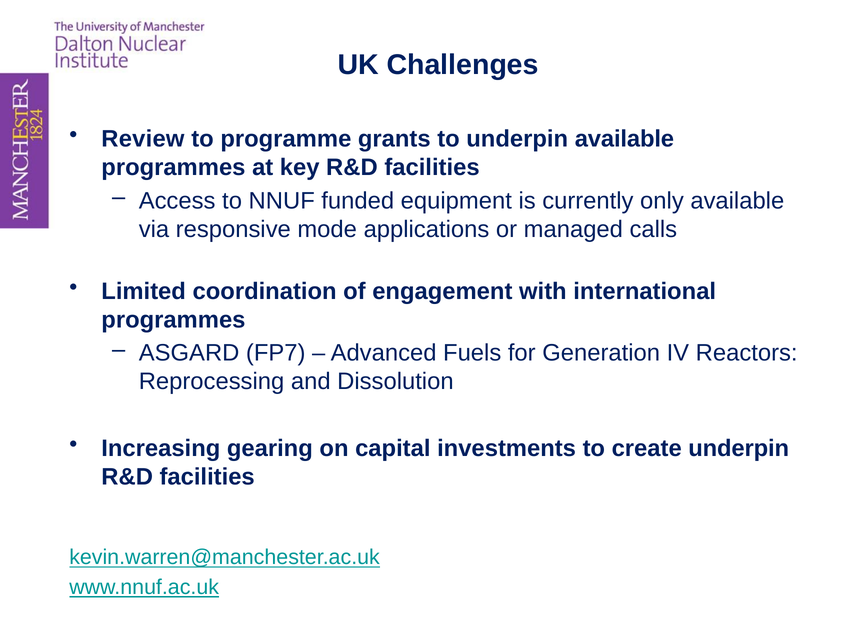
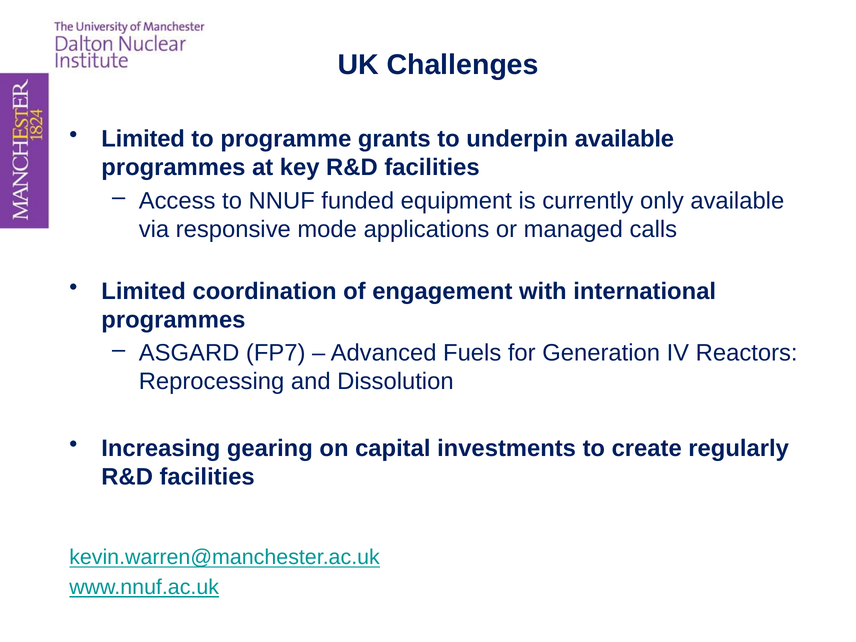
Review: Review -> Limited (143, 139)
create underpin: underpin -> regularly (739, 448)
